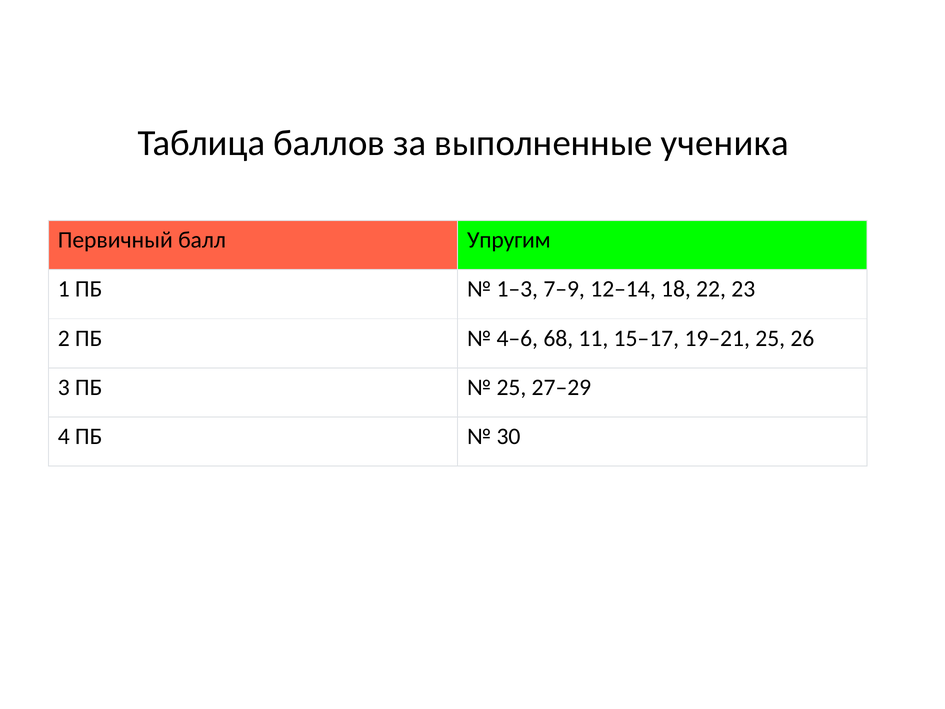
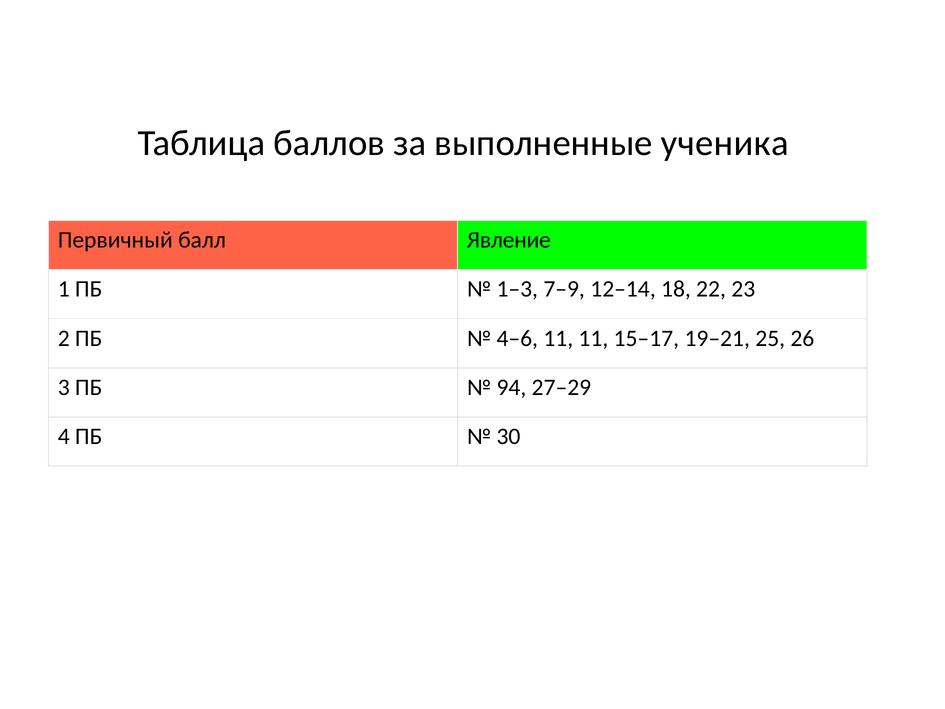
Упругим: Упругим -> Явление (509, 240)
4–6 68: 68 -> 11 (558, 338)
25: 25 -> 94 (511, 387)
